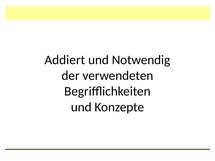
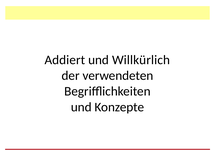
Notwendig: Notwendig -> Willkürlich (141, 60)
